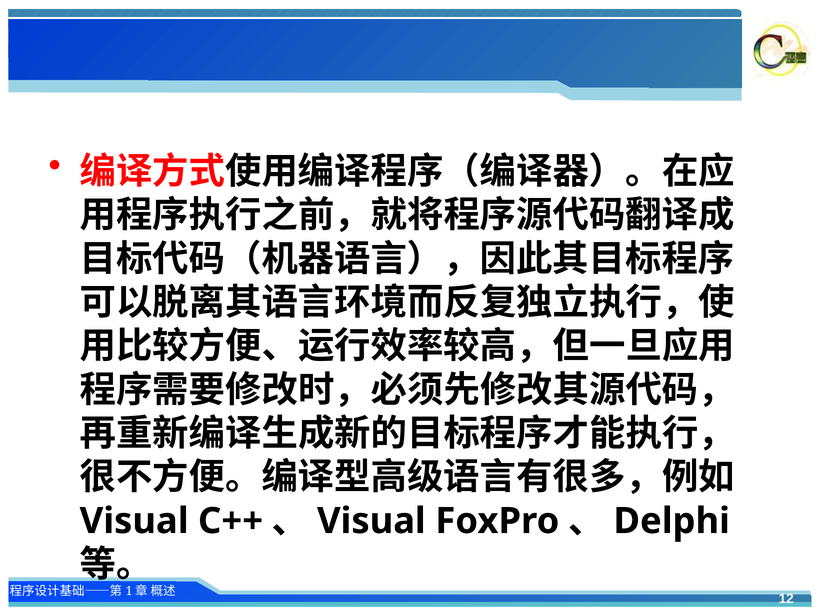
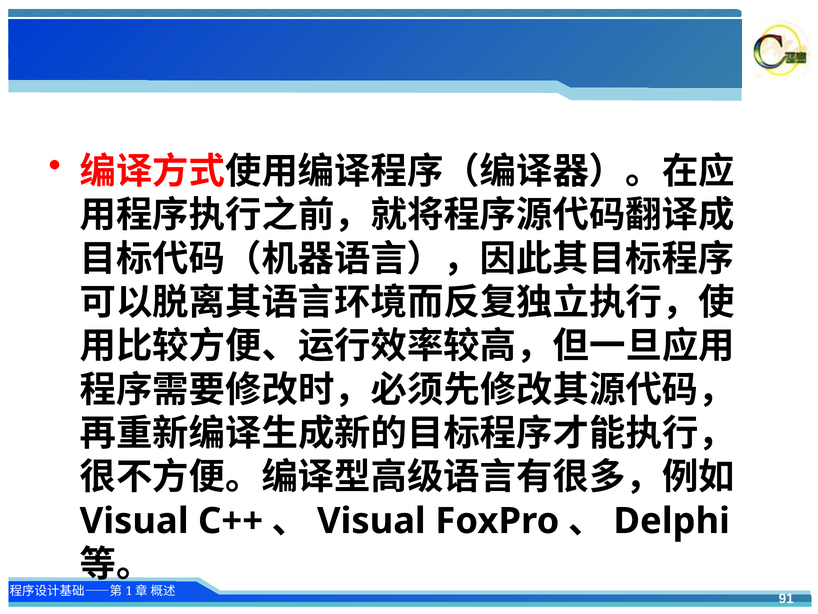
12: 12 -> 91 (786, 598)
